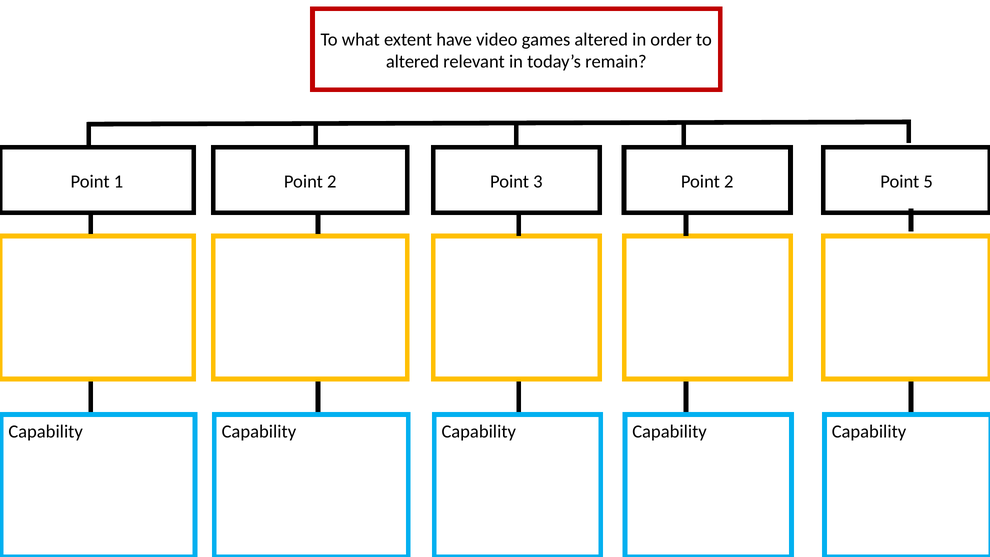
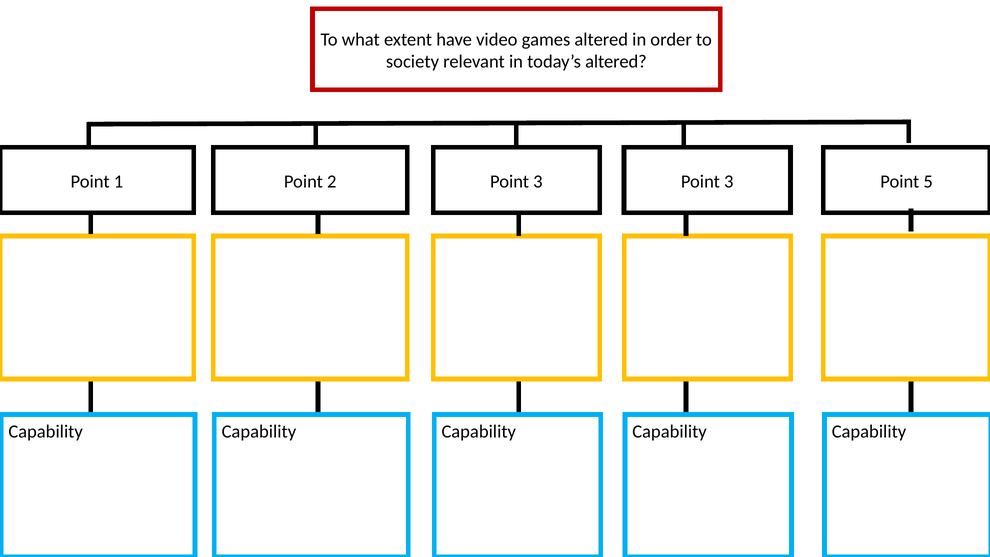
altered: altered -> society (412, 62)
today’s remain: remain -> altered (616, 62)
2 Point 2: 2 -> 3 (729, 181)
